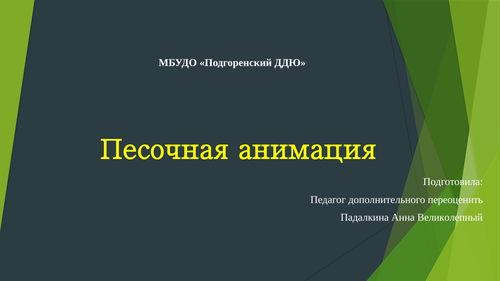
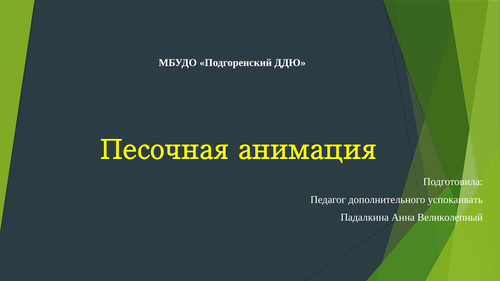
переоценить: переоценить -> успокаивать (455, 200)
